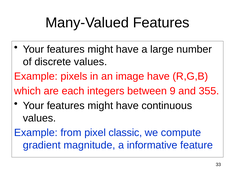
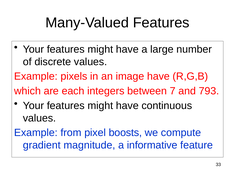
9: 9 -> 7 (173, 91)
355: 355 -> 793 (209, 91)
classic: classic -> boosts (125, 133)
